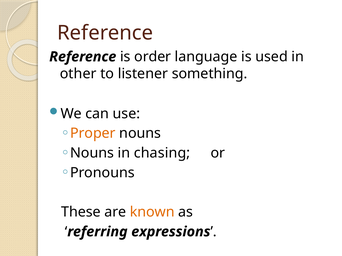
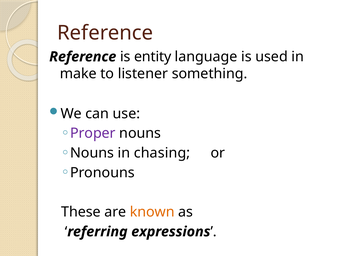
order: order -> entity (153, 57)
other: other -> make (78, 74)
Proper colour: orange -> purple (93, 134)
